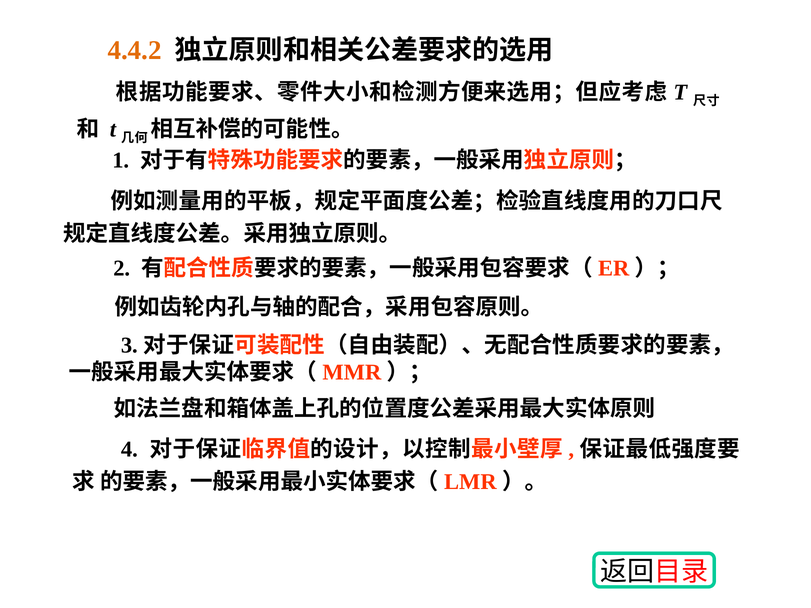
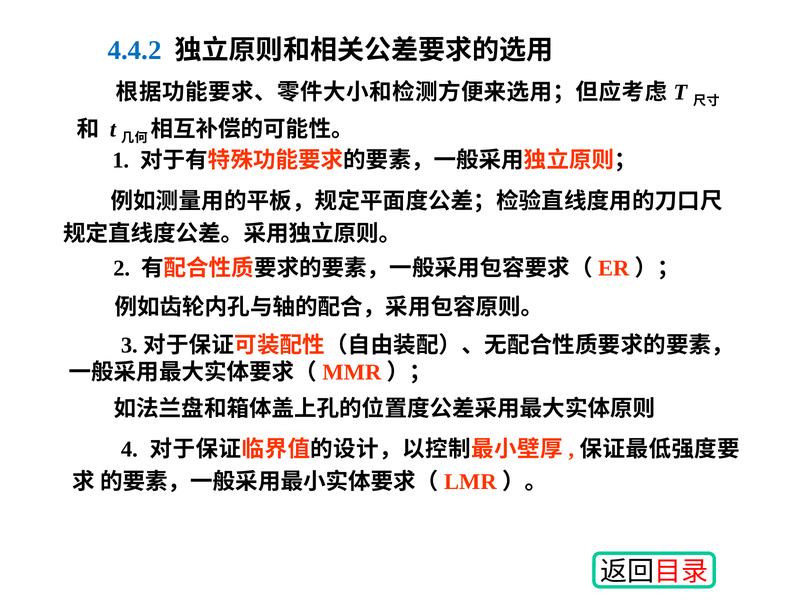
4.4.2 colour: orange -> blue (135, 50)
